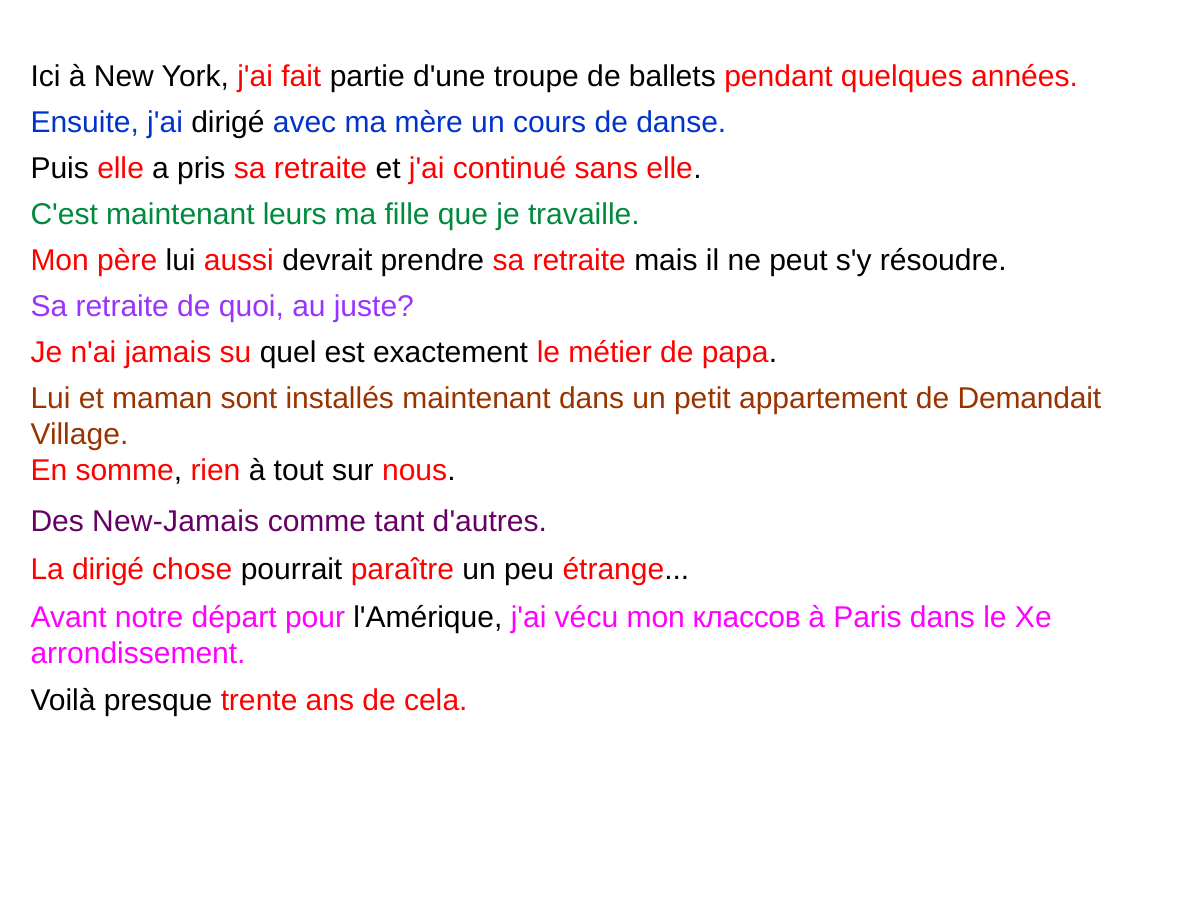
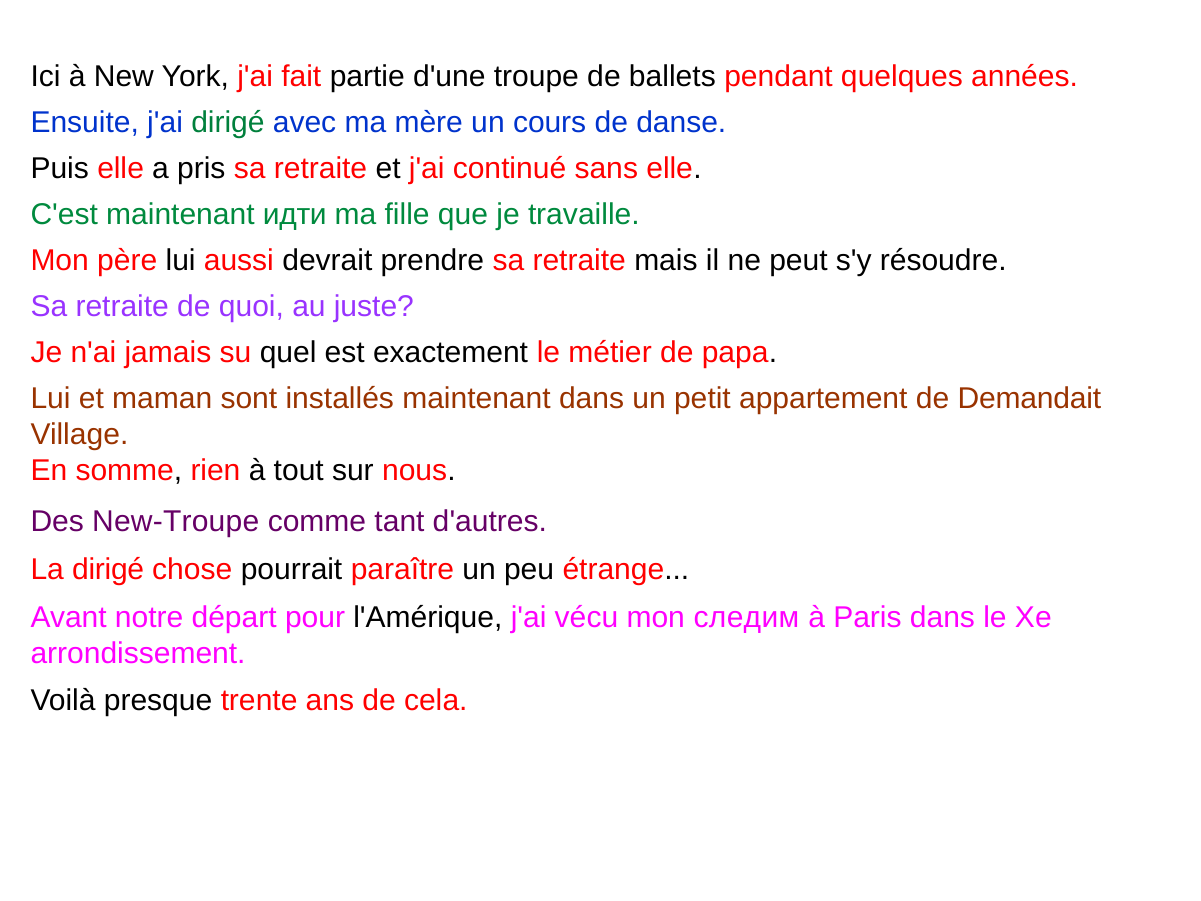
dirigé colour: black -> green (228, 122)
leurs: leurs -> идти (295, 214)
New-Jamais: New-Jamais -> New-Troupe (176, 522)
классов: классов -> следим (746, 617)
